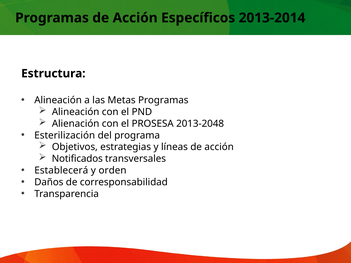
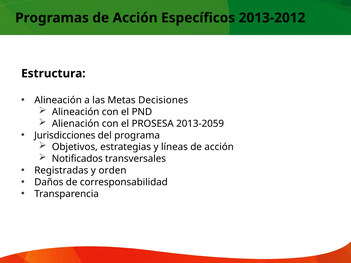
2013-2014: 2013-2014 -> 2013-2012 (272, 18)
Metas Programas: Programas -> Decisiones (163, 100)
2013-2048: 2013-2048 -> 2013-2059 (200, 124)
Esterilización: Esterilización -> Jurisdicciones (65, 135)
Establecerá: Establecerá -> Registradas (61, 171)
